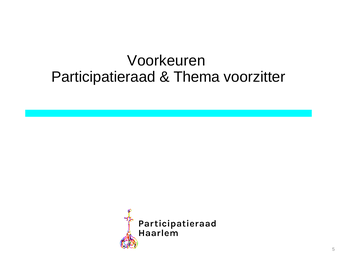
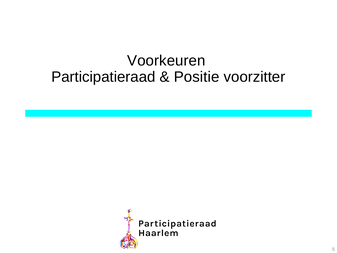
Thema: Thema -> Positie (197, 77)
